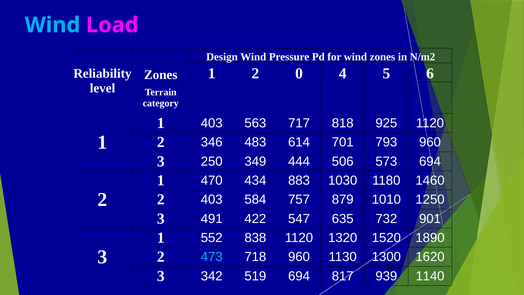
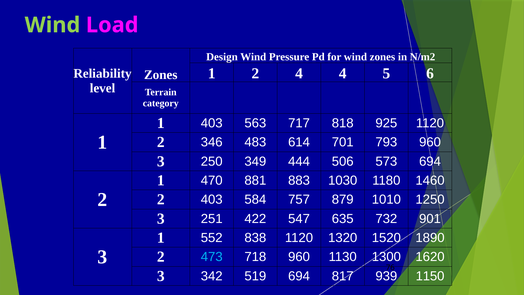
Wind colour: light blue -> light green (52, 25)
2 0: 0 -> 4 (299, 74)
434: 434 -> 881 (255, 180)
491: 491 -> 251 (212, 219)
1140: 1140 -> 1150 (430, 276)
